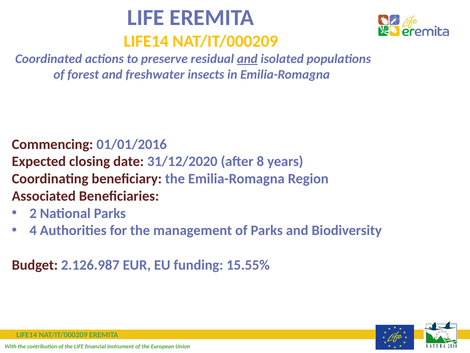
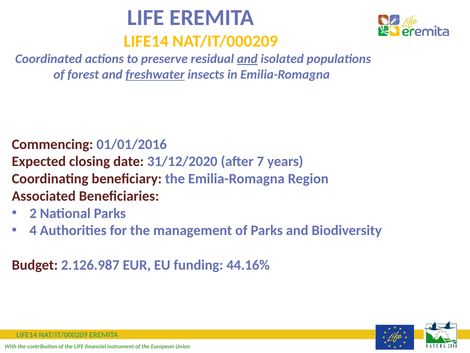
freshwater underline: none -> present (155, 74)
8: 8 -> 7 (260, 161)
15.55%: 15.55% -> 44.16% (248, 265)
